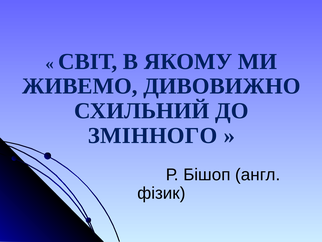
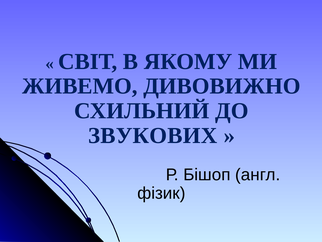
ЗМІННОГО: ЗМІННОГО -> ЗВУКОВИХ (153, 135)
